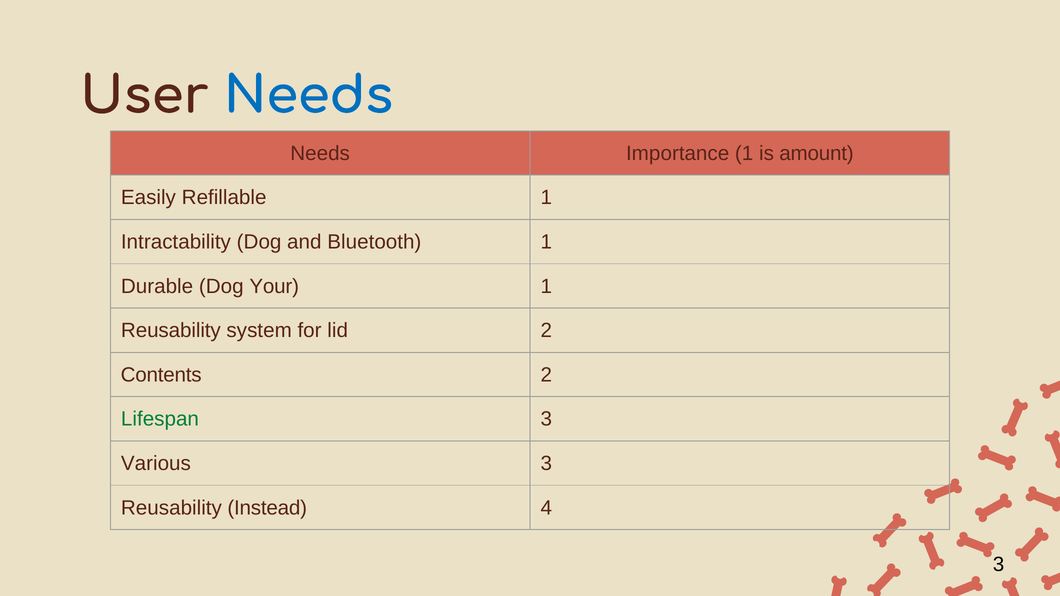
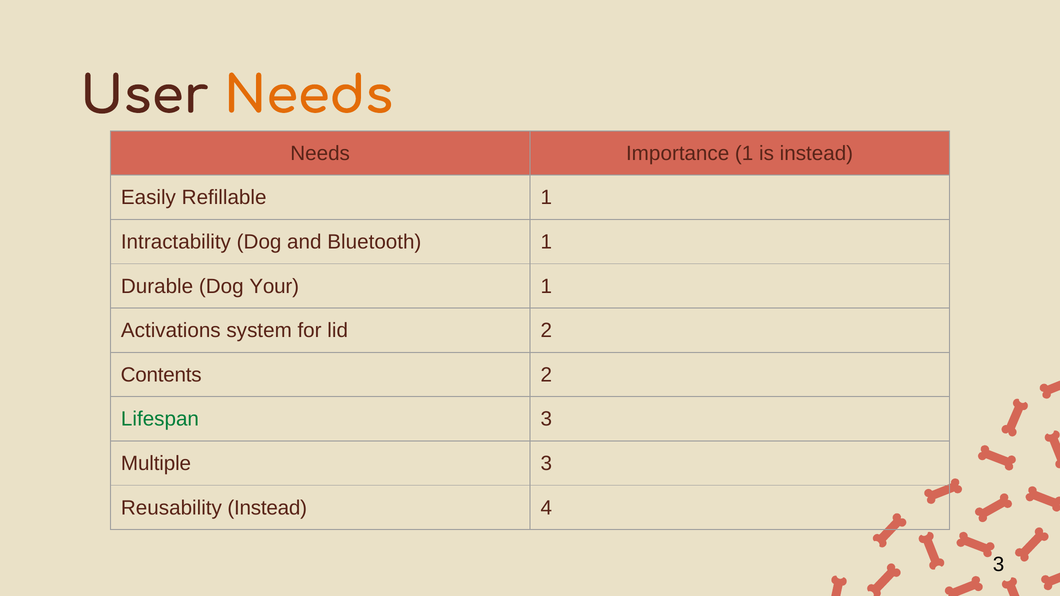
Needs colour: blue -> orange (308, 96)
is amount: amount -> instead (816, 153)
Reusability: Reusability -> Activations (171, 331)
Various: Various -> Multiple (156, 464)
